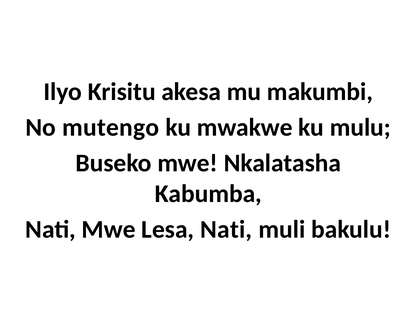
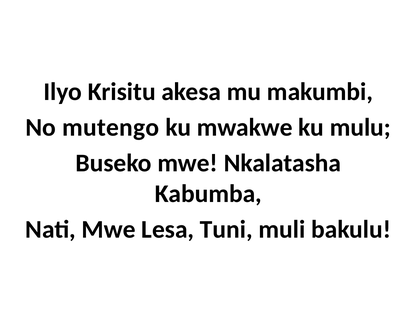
Lesa Nati: Nati -> Tuni (226, 230)
